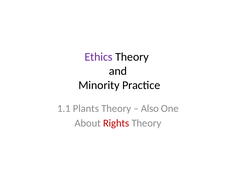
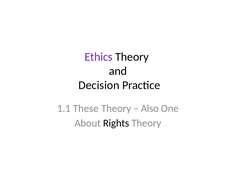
Minority: Minority -> Decision (99, 85)
Plants: Plants -> These (86, 109)
Rights colour: red -> black (116, 123)
